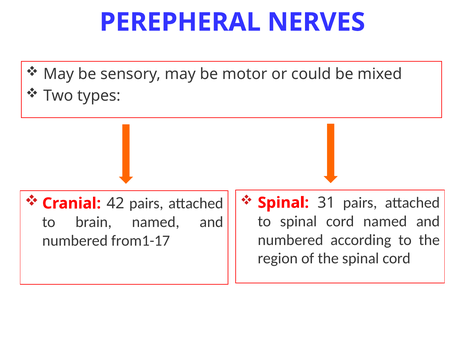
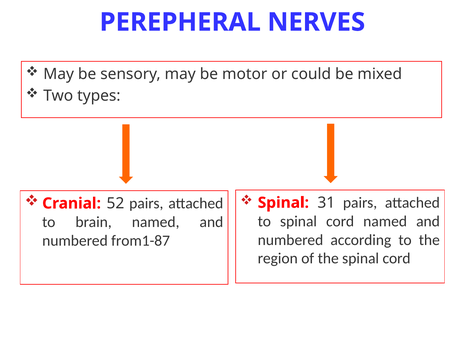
42: 42 -> 52 (115, 203)
from1-17: from1-17 -> from1-87 (141, 240)
